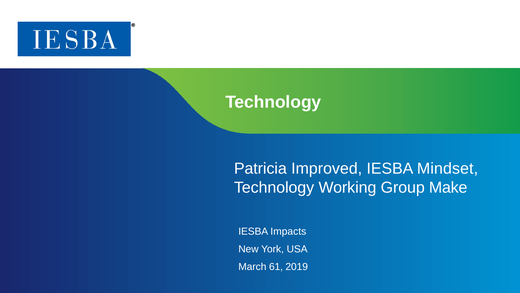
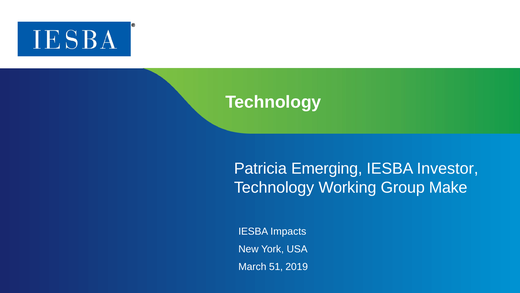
Improved: Improved -> Emerging (327, 168)
Mindset: Mindset -> Investor (448, 168)
61: 61 -> 51 (276, 267)
